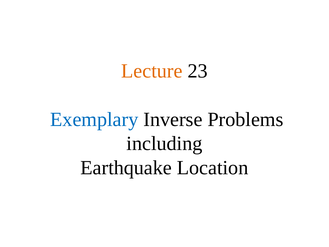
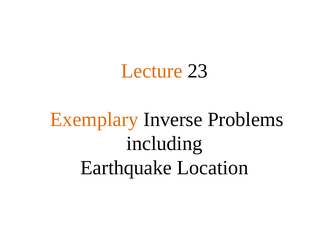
Exemplary colour: blue -> orange (94, 119)
